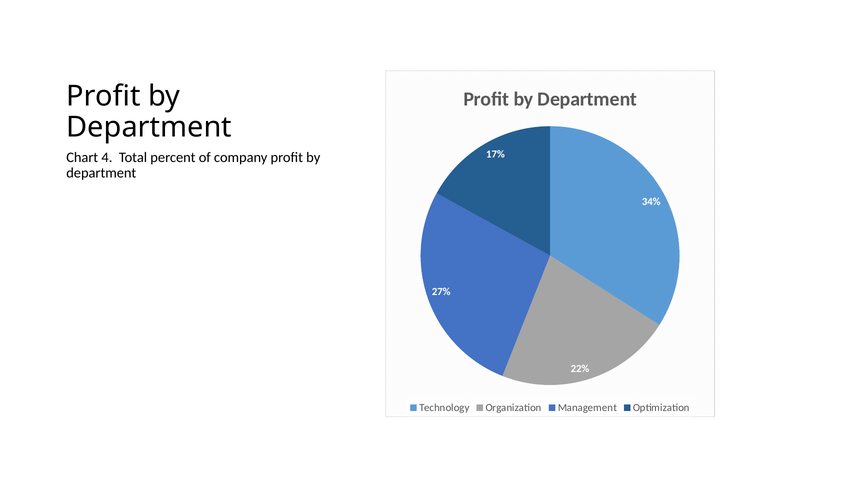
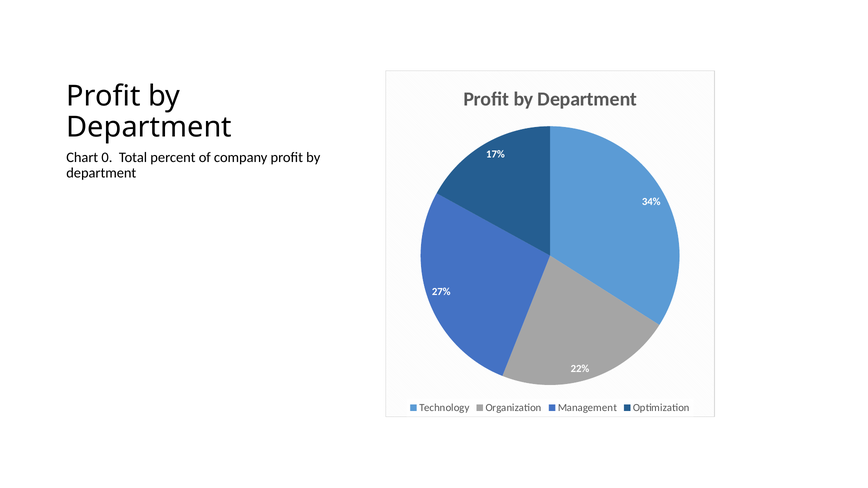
4: 4 -> 0 (107, 157)
